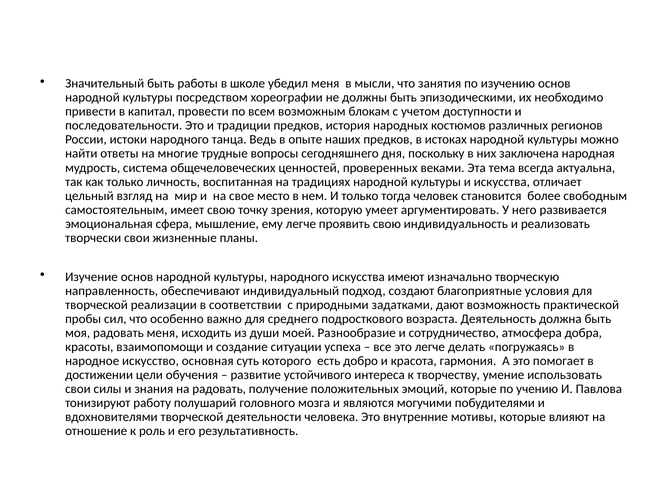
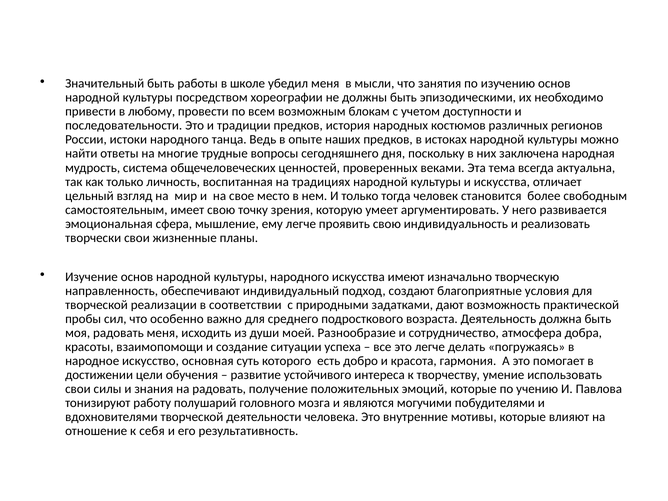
капитал: капитал -> любому (152, 112)
роль: роль -> себя (152, 431)
